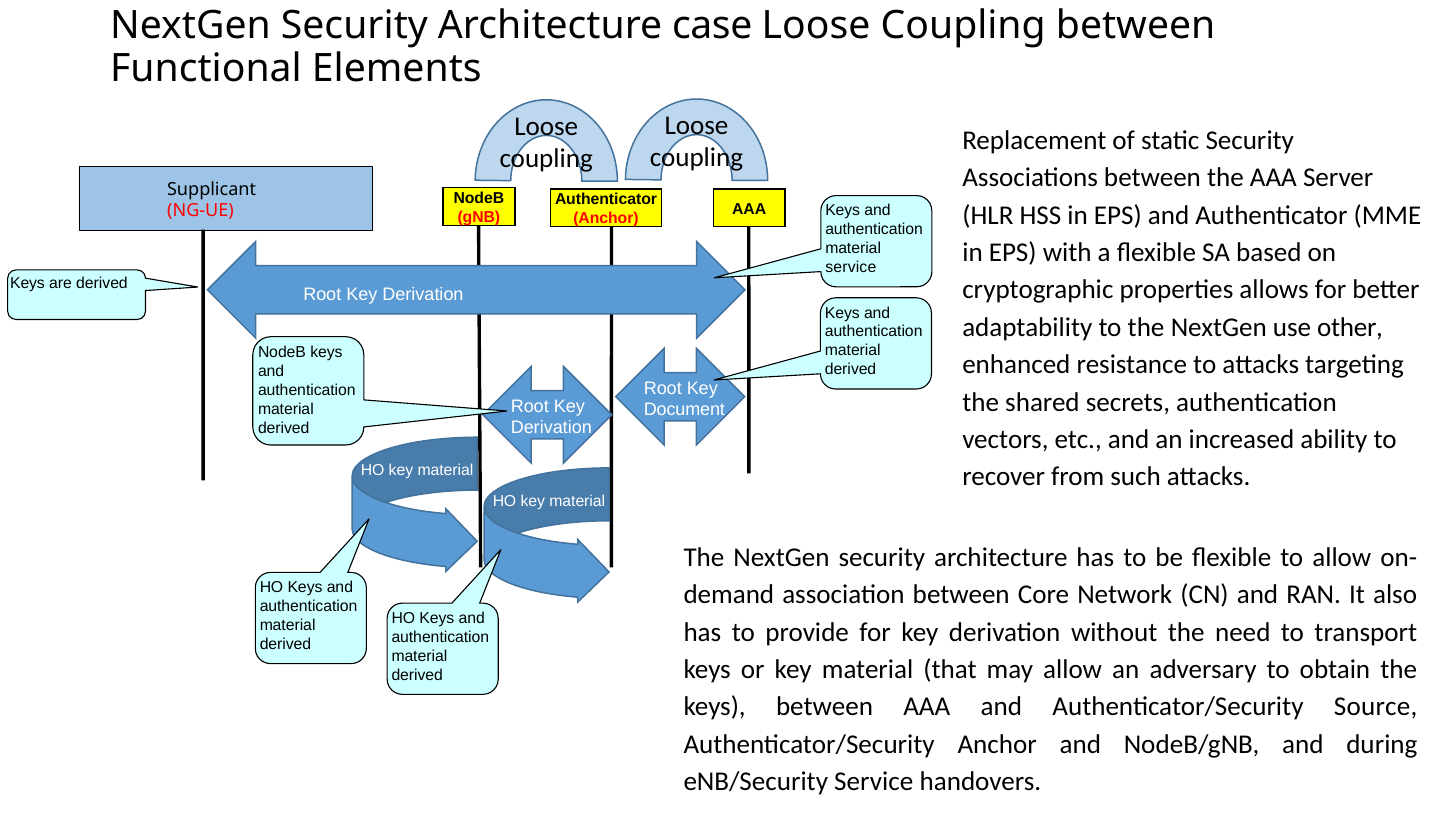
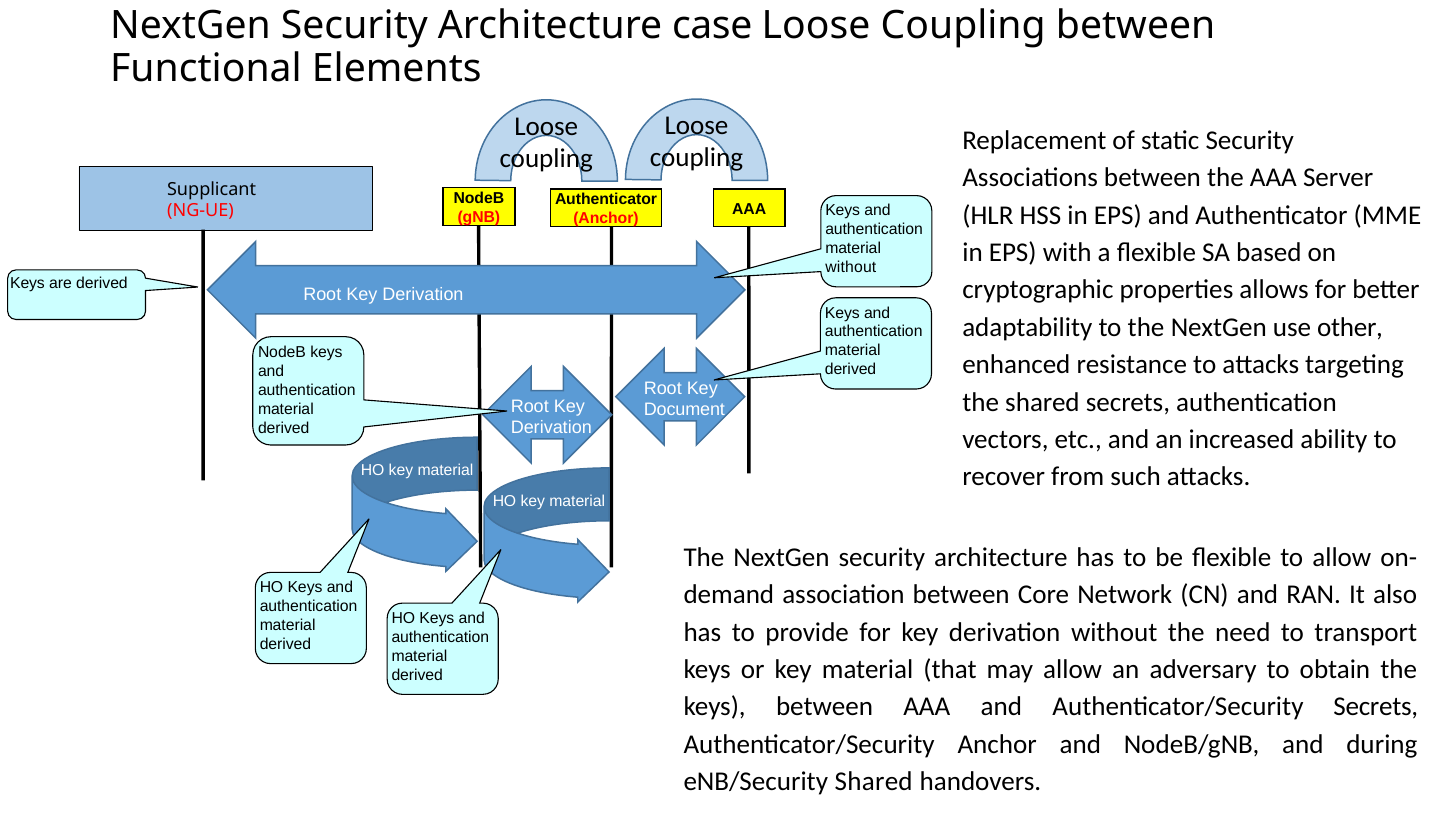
service: service -> without (851, 267)
Authenticator/Security Source: Source -> Secrets (1376, 707)
eNB/Security Service: Service -> Shared (874, 781)
